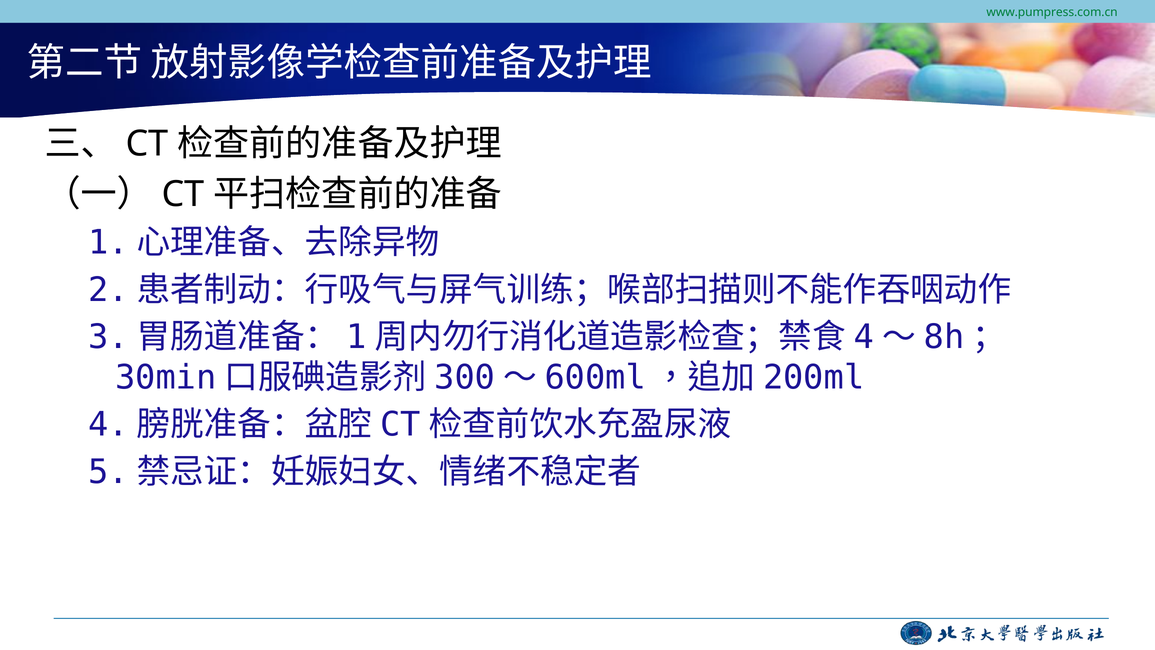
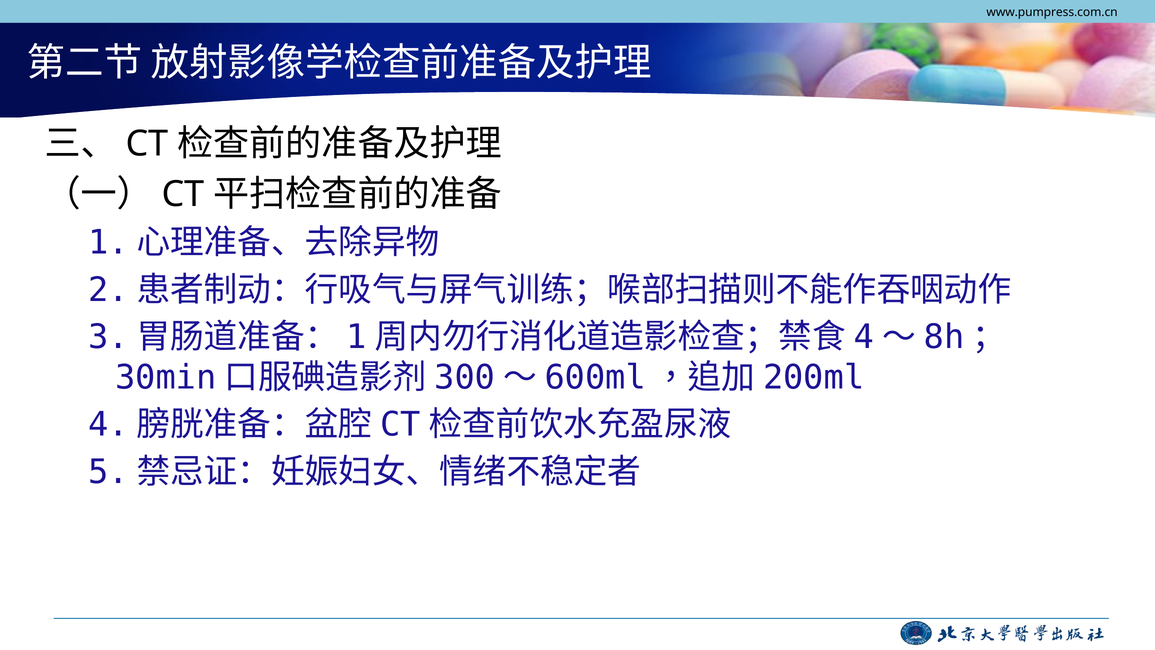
www.pumpress.com.cn colour: green -> black (1052, 12)
